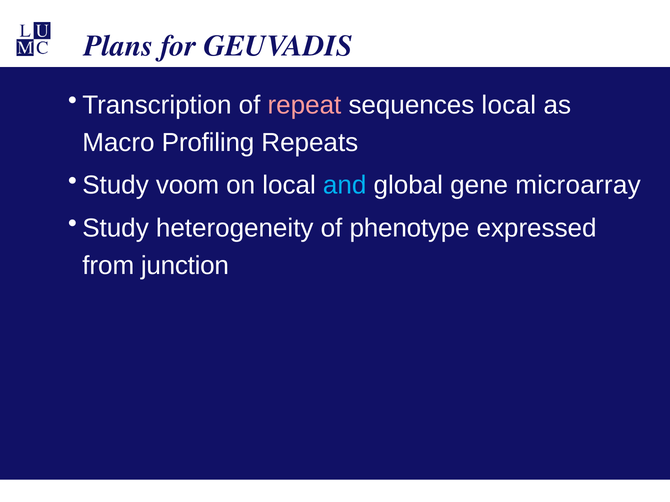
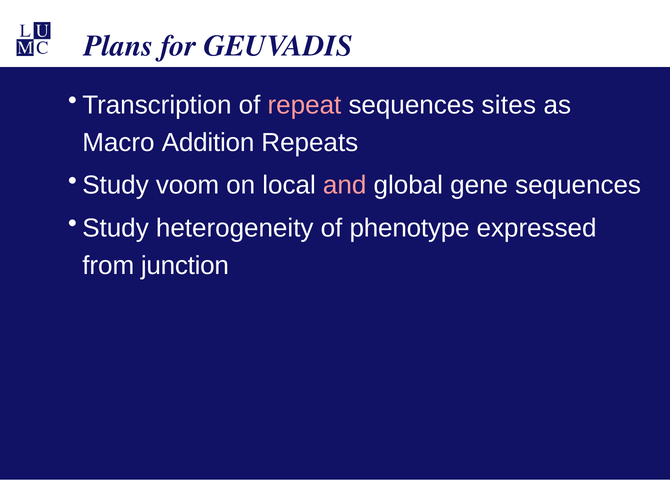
sequences local: local -> sites (509, 105)
Profiling: Profiling -> Addition (208, 143)
and colour: light blue -> pink (345, 186)
gene microarray: microarray -> sequences (578, 186)
